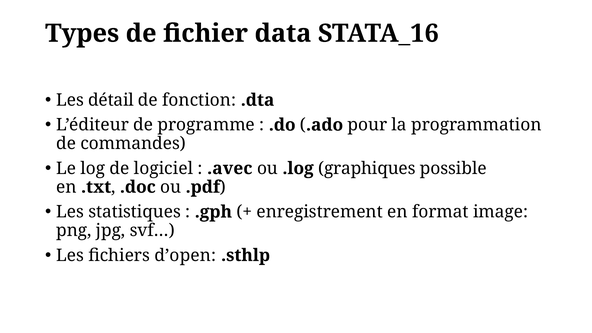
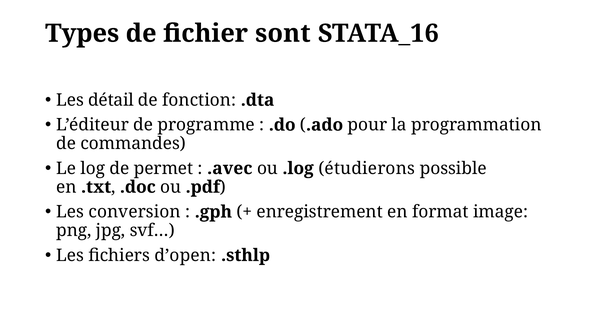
data: data -> sont (283, 33)
logiciel: logiciel -> permet (164, 168)
graphiques: graphiques -> étudierons (367, 168)
statistiques: statistiques -> conversion (135, 212)
